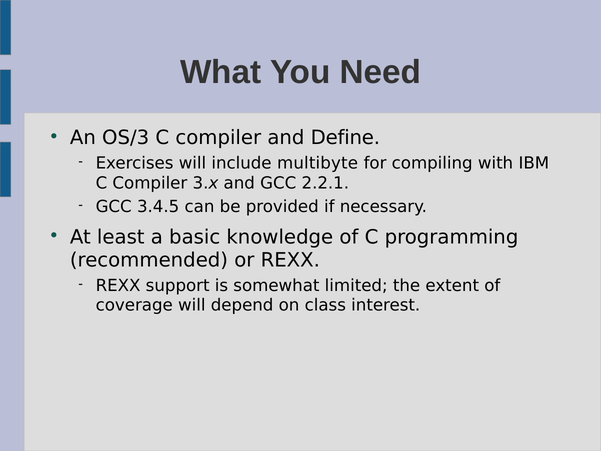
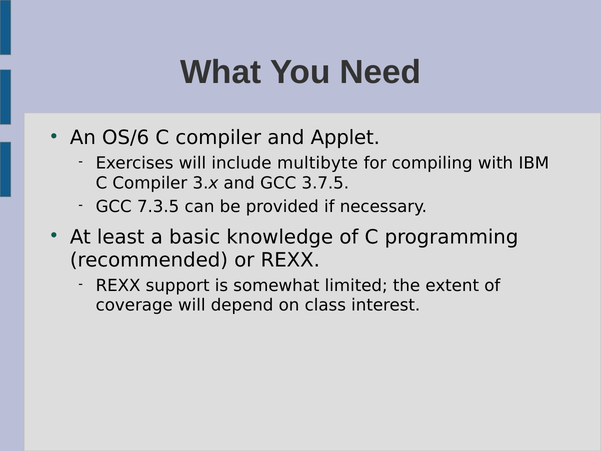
OS/3: OS/3 -> OS/6 (126, 138)
Define: Define -> Applet (345, 138)
2.2.1: 2.2.1 -> 3.7.5 (325, 183)
3.4.5: 3.4.5 -> 7.3.5 (158, 207)
